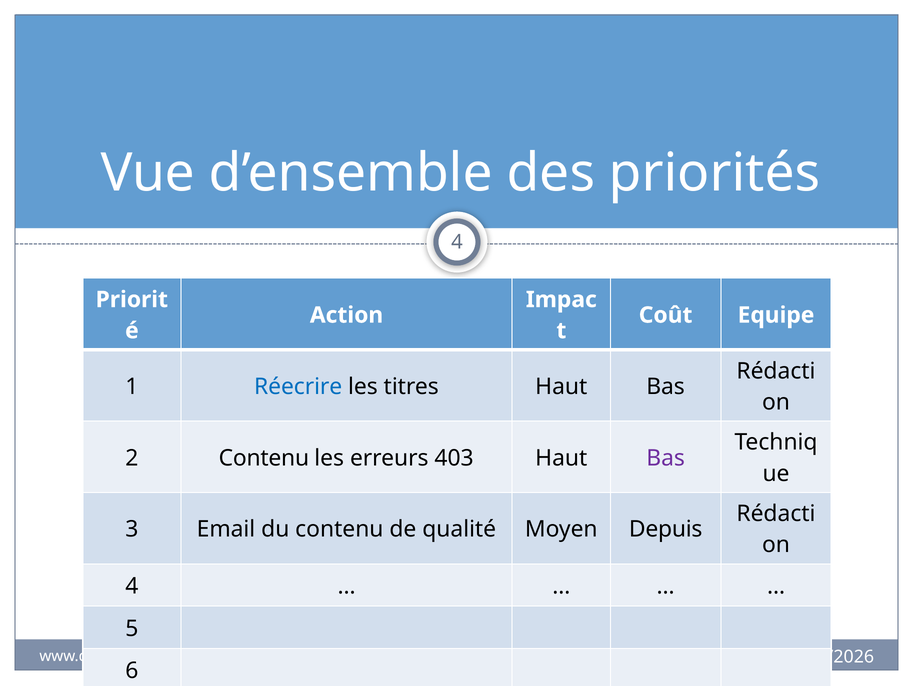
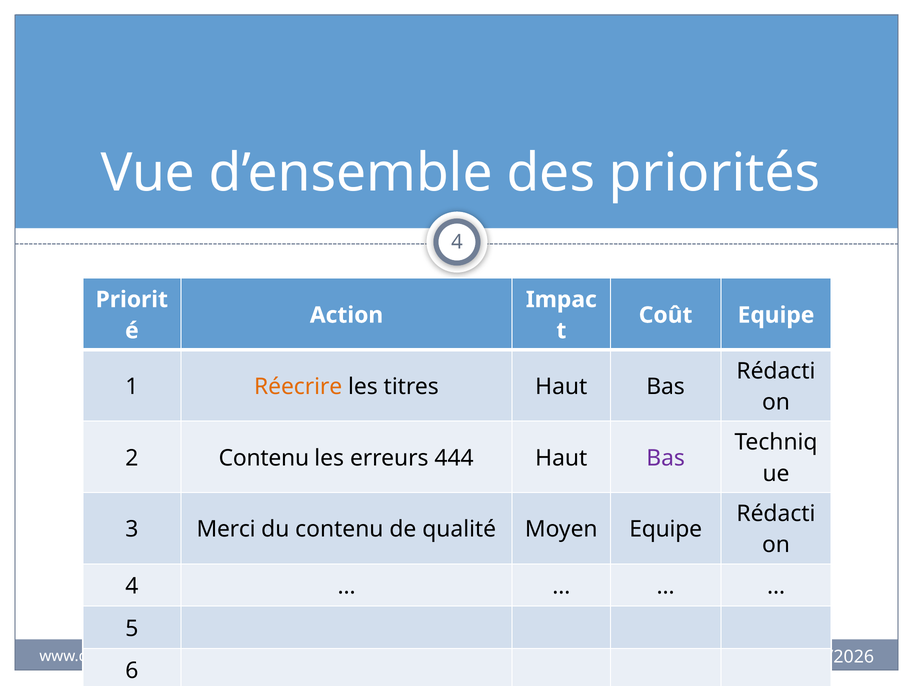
Réecrire colour: blue -> orange (298, 386)
403: 403 -> 444 (454, 458)
Email: Email -> Merci (226, 529)
Moyen Depuis: Depuis -> Equipe (666, 529)
